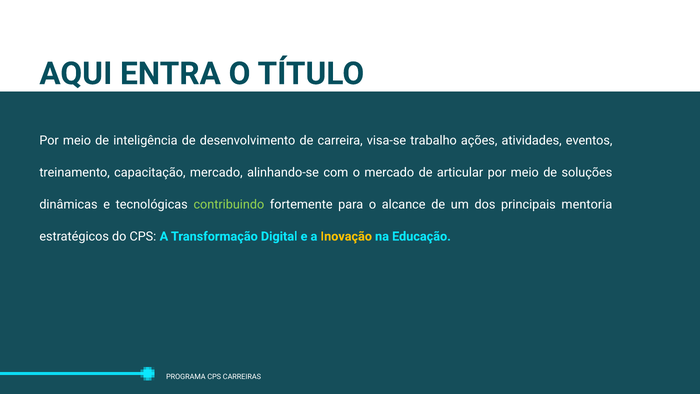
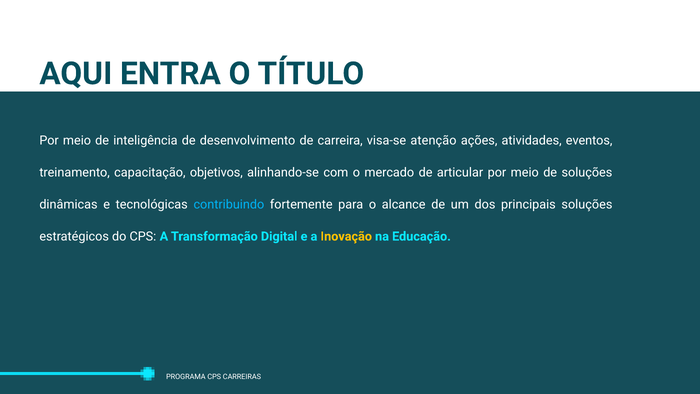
trabalho: trabalho -> atenção (433, 140)
capacitação mercado: mercado -> objetivos (216, 172)
contribuindo colour: light green -> light blue (229, 204)
principais mentoria: mentoria -> soluções (587, 204)
